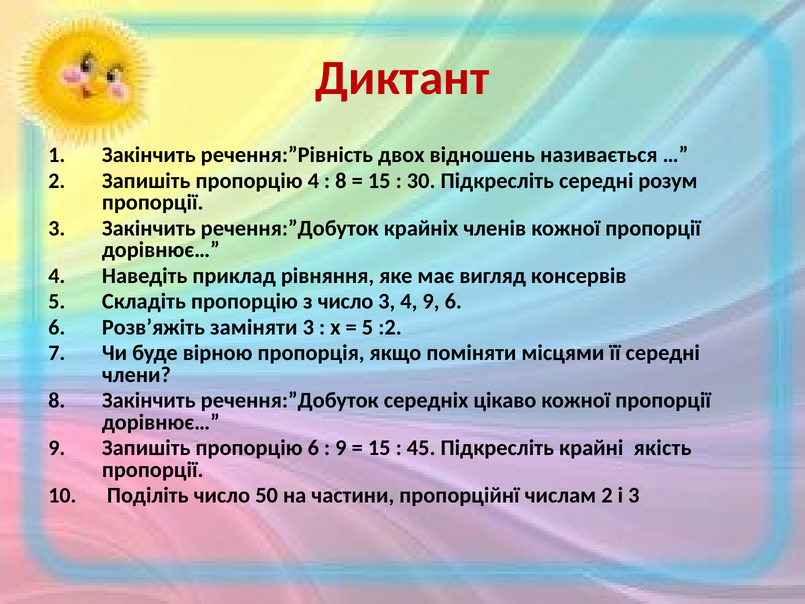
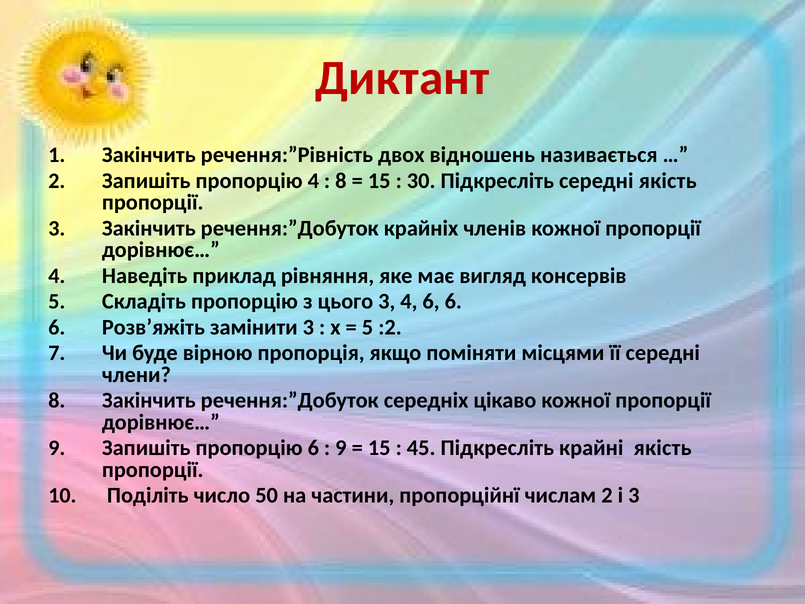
середні розум: розум -> якість (668, 181)
з число: число -> цього (345, 301)
4 9: 9 -> 6 (431, 301)
заміняти: заміняти -> замінити (254, 327)
